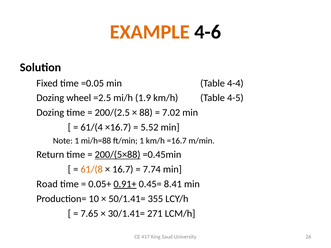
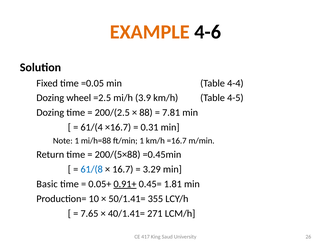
1.9: 1.9 -> 3.9 (143, 98)
7.02: 7.02 -> 7.81 (171, 113)
5.52: 5.52 -> 0.31 (150, 127)
200/(5×88 underline: present -> none (118, 155)
61/(8 colour: orange -> blue (92, 170)
7.74: 7.74 -> 3.29 (152, 170)
Road: Road -> Basic (47, 184)
8.41: 8.41 -> 1.81 (173, 184)
30/1.41=: 30/1.41= -> 40/1.41= (126, 214)
